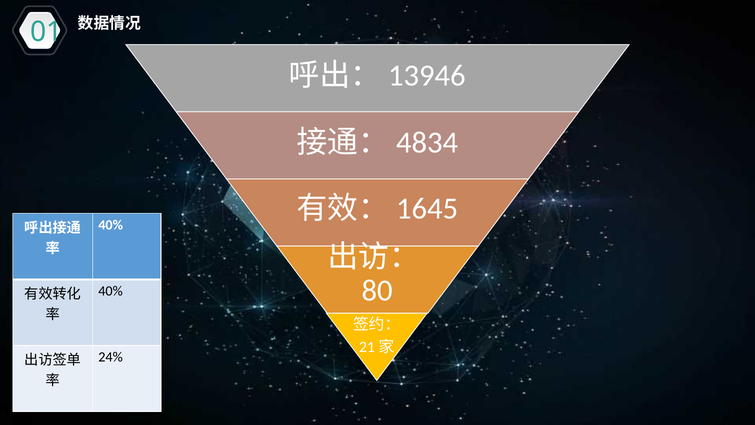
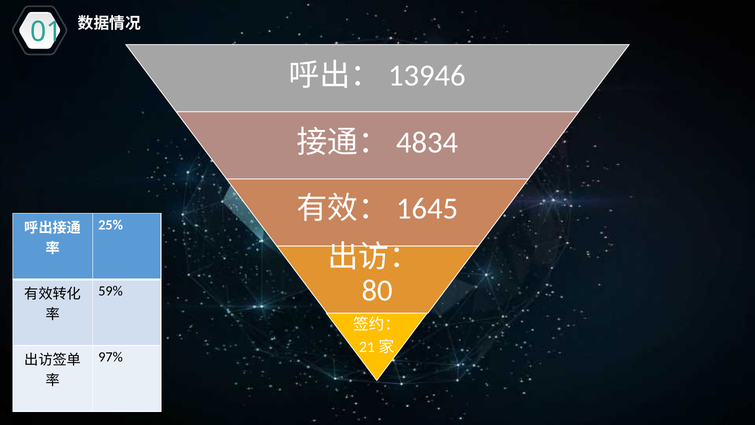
40%: 40% -> 25% (111, 225)
40%: 40% -> 59% (111, 291)
24%: 24% -> 97% (111, 357)
